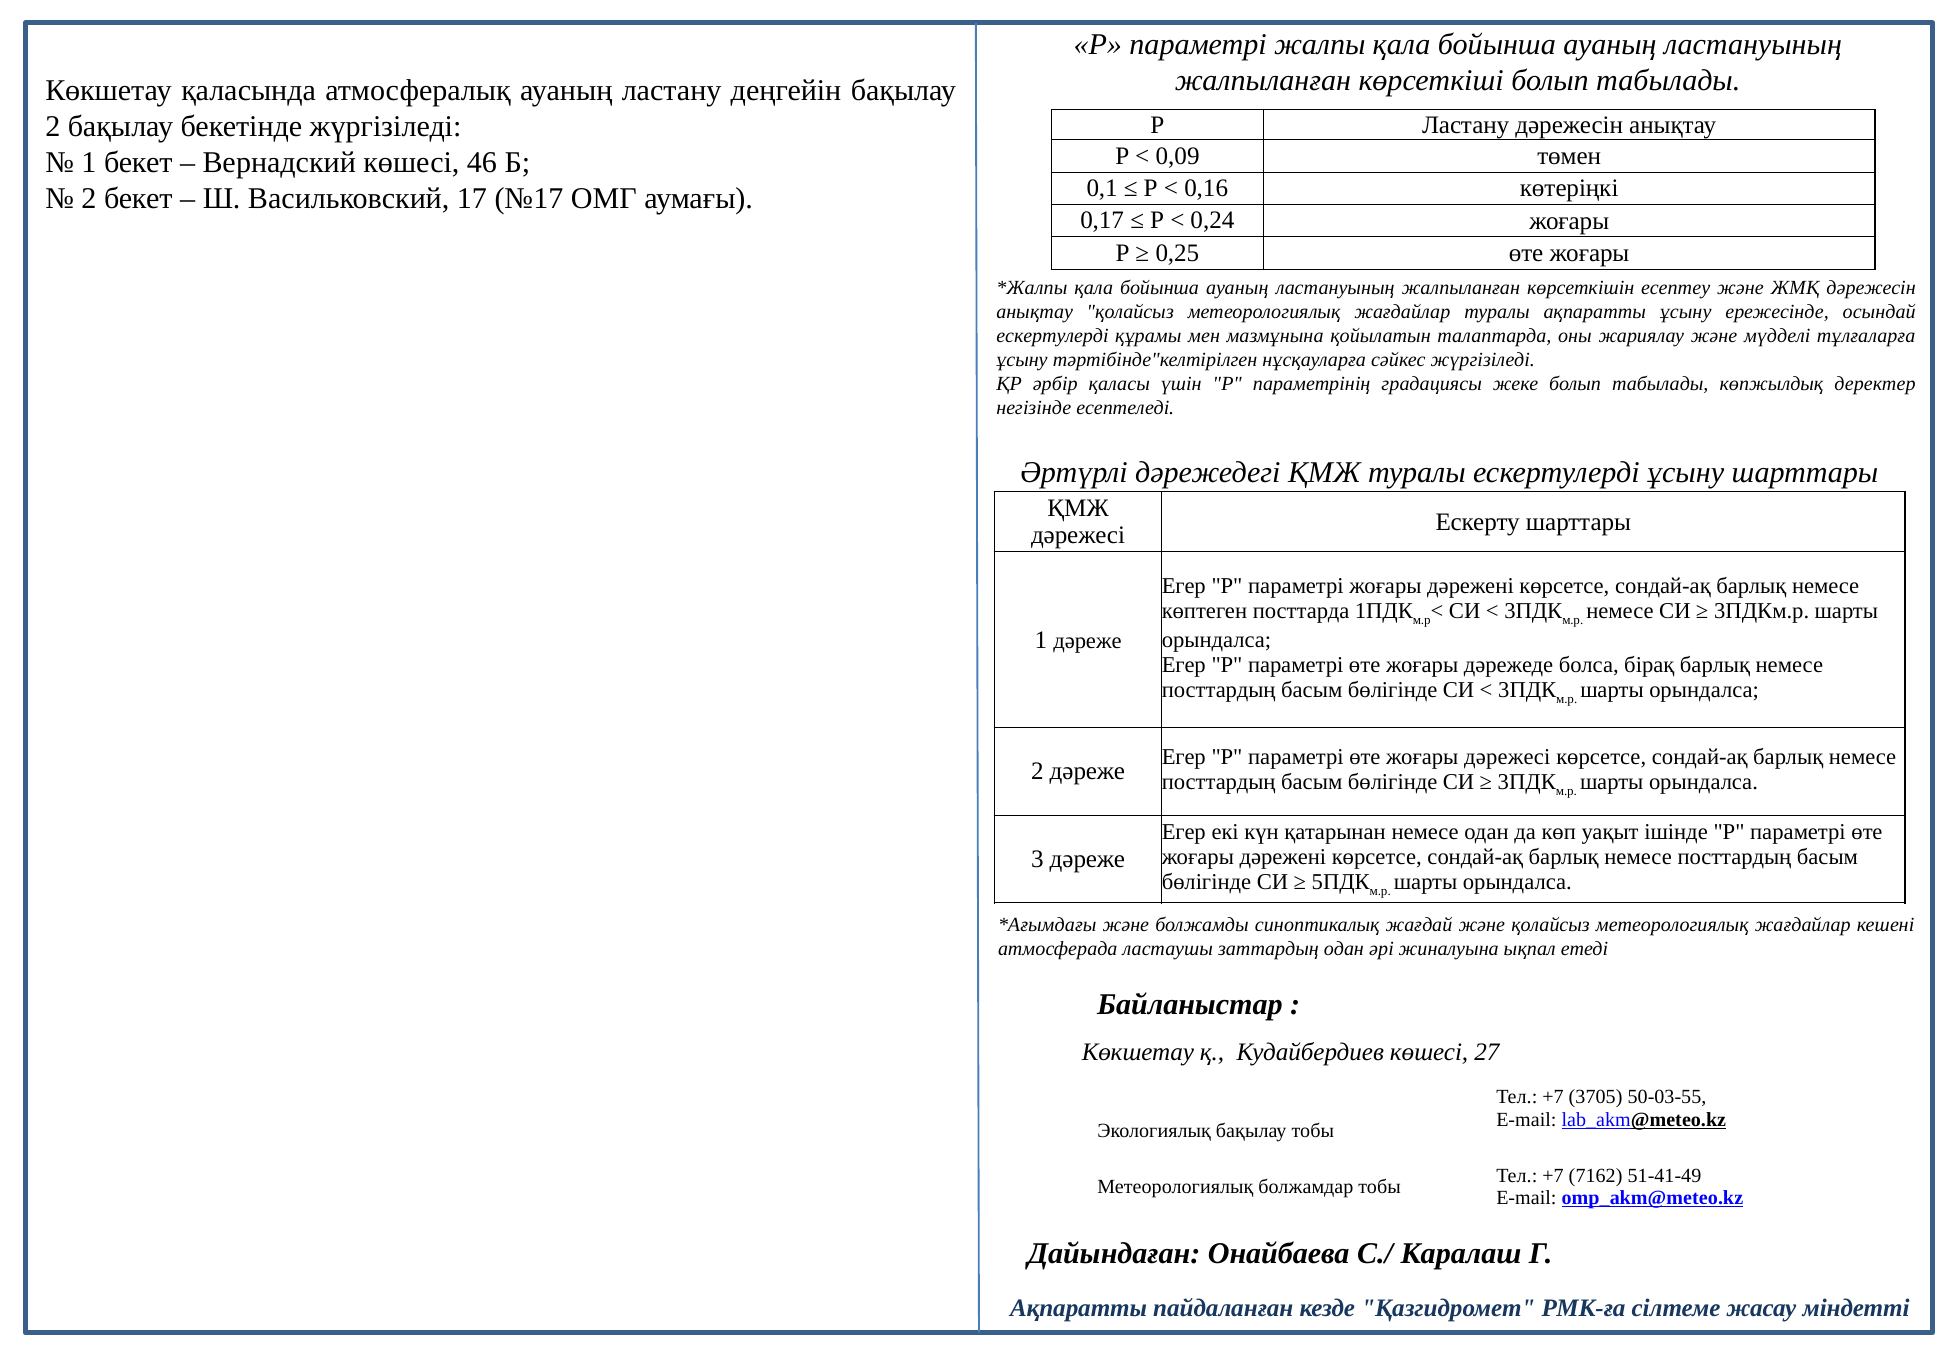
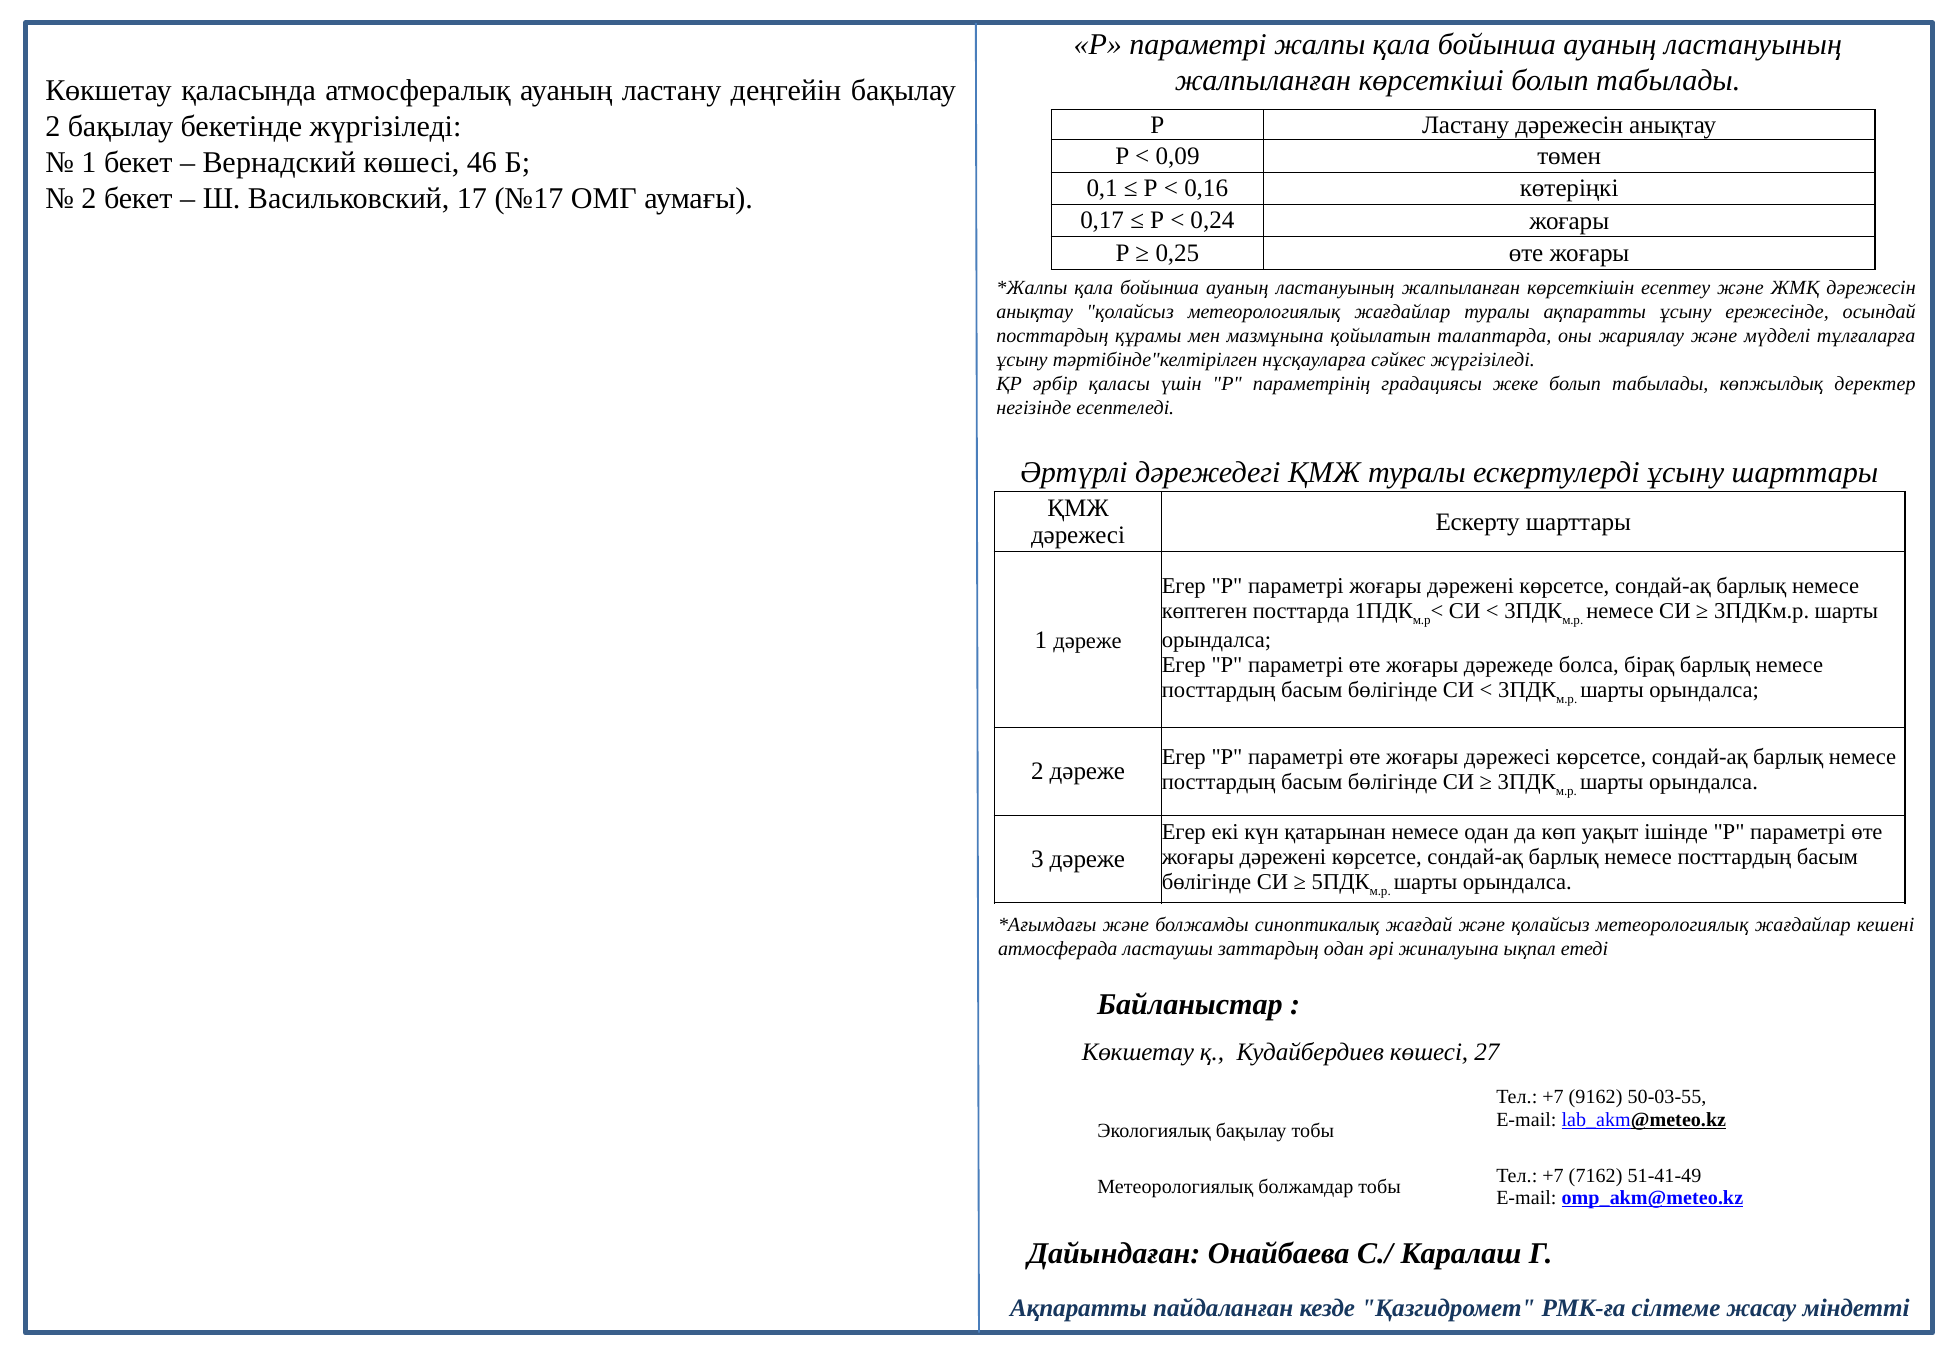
ескертулерді: ескертулерді -> посттардың (1052, 336)
3705: 3705 -> 9162 (1596, 1097)
